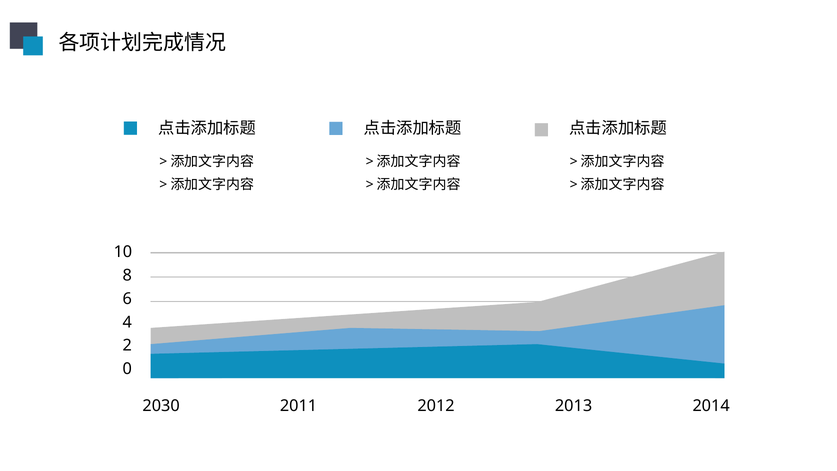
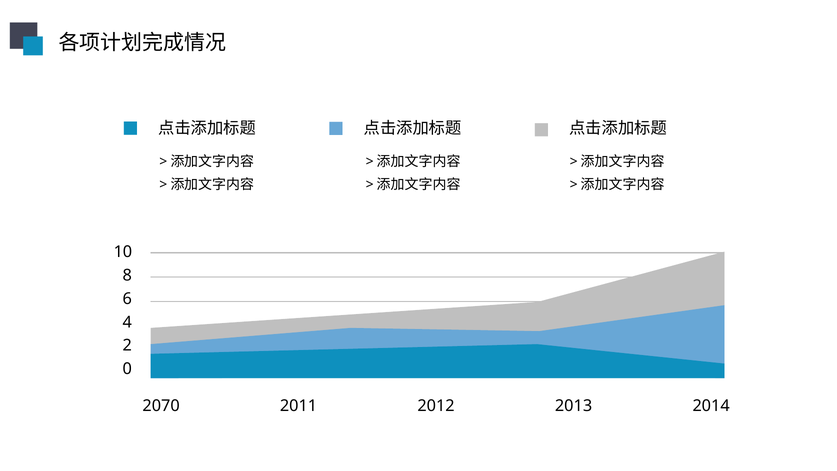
2030: 2030 -> 2070 (161, 406)
